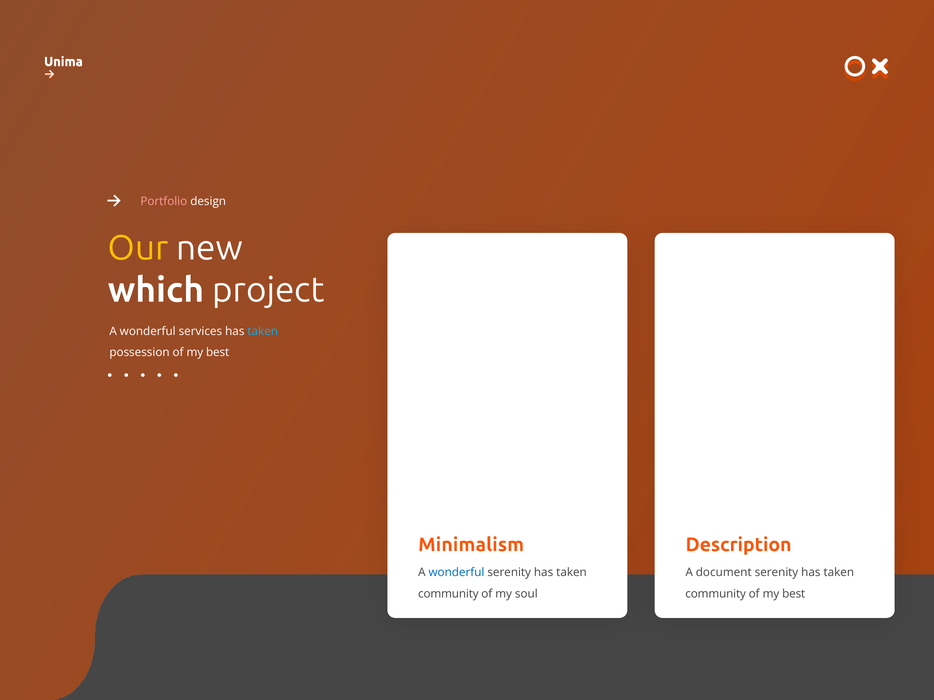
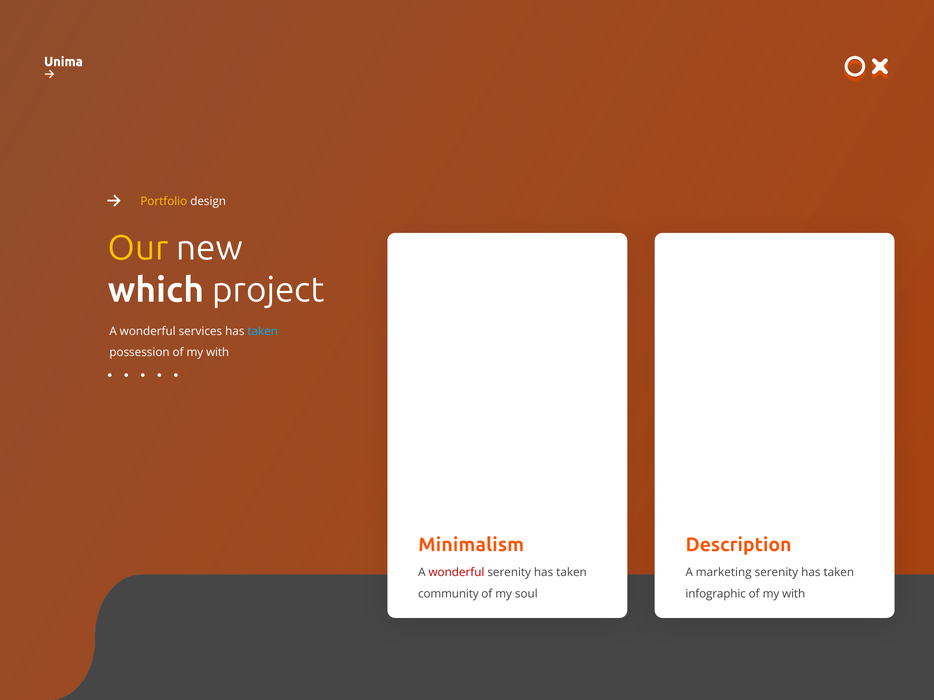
Portfolio colour: pink -> yellow (164, 202)
possession of my best: best -> with (218, 353)
wonderful colour: blue -> red (456, 573)
document: document -> marketing (724, 573)
community: community -> infographic (716, 594)
best: best -> with (794, 594)
